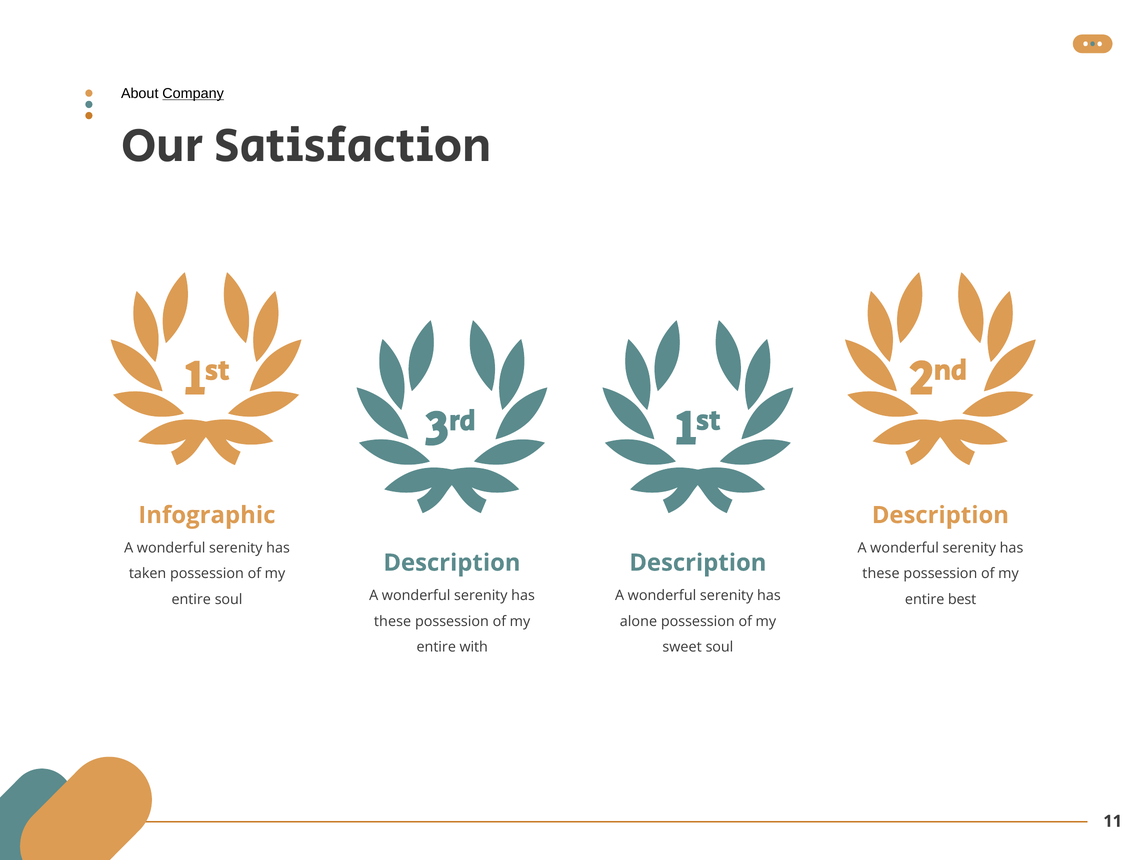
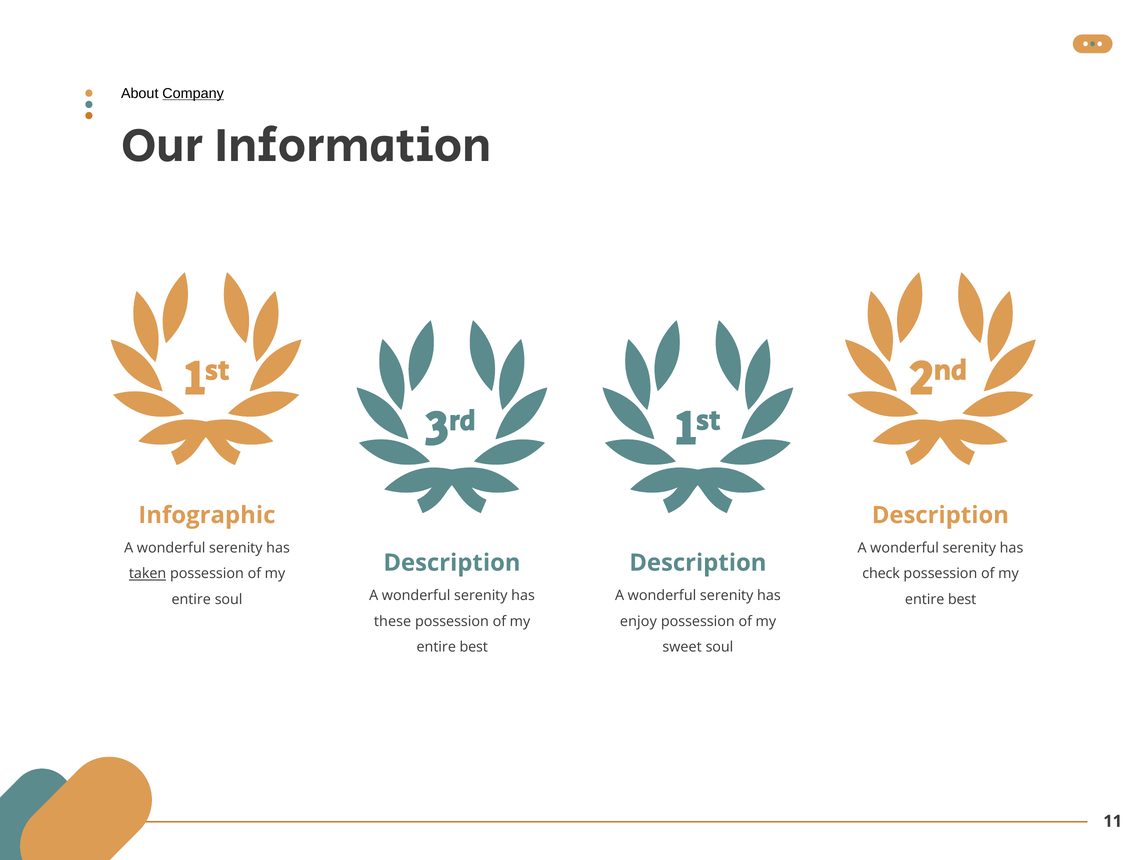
Satisfaction: Satisfaction -> Information (353, 145)
taken underline: none -> present (148, 574)
these: these -> check (881, 574)
alone: alone -> enjoy (638, 621)
with: with -> best (474, 647)
